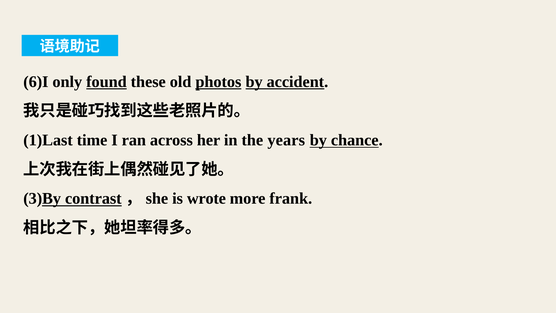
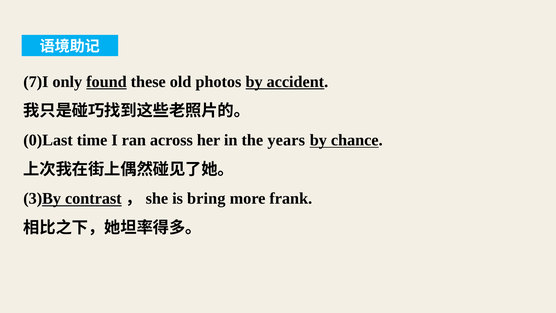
6)I: 6)I -> 7)I (36, 82)
photos underline: present -> none (218, 82)
1)Last: 1)Last -> 0)Last (48, 140)
wrote: wrote -> bring (206, 199)
